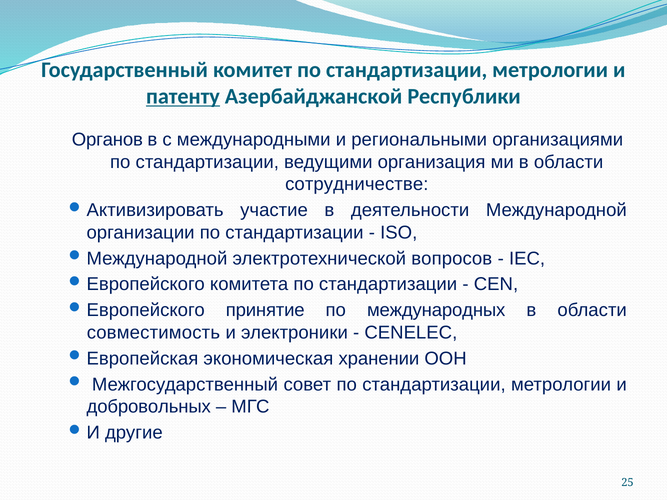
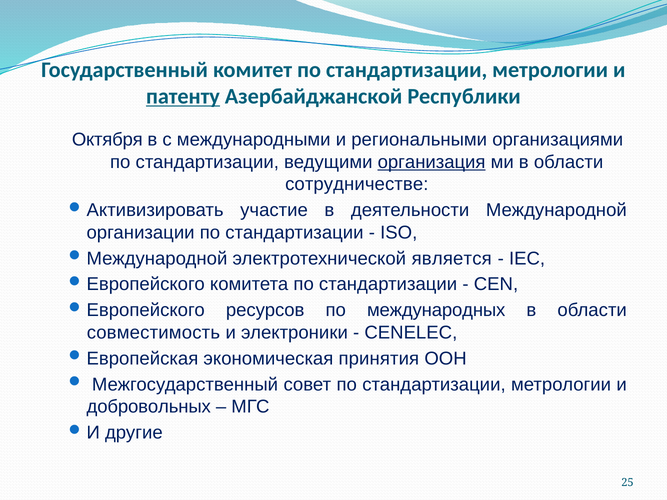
Органов: Органов -> Октября (107, 140)
организация underline: none -> present (432, 162)
вопросов: вопросов -> является (452, 259)
принятие: принятие -> ресурсов (265, 310)
хранении: хранении -> принятия (379, 359)
